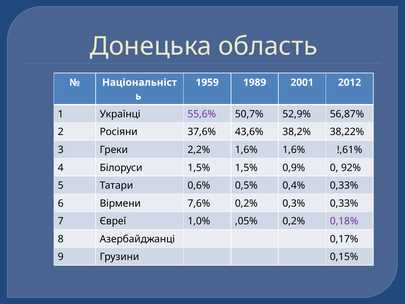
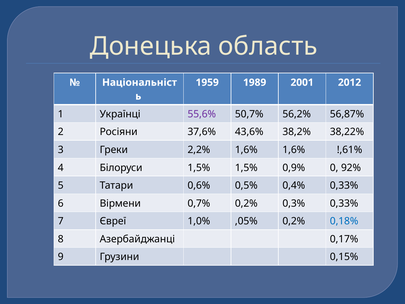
52,9%: 52,9% -> 56,2% (297, 114)
7,6%: 7,6% -> 0,7% (199, 203)
0,18% colour: purple -> blue (344, 221)
